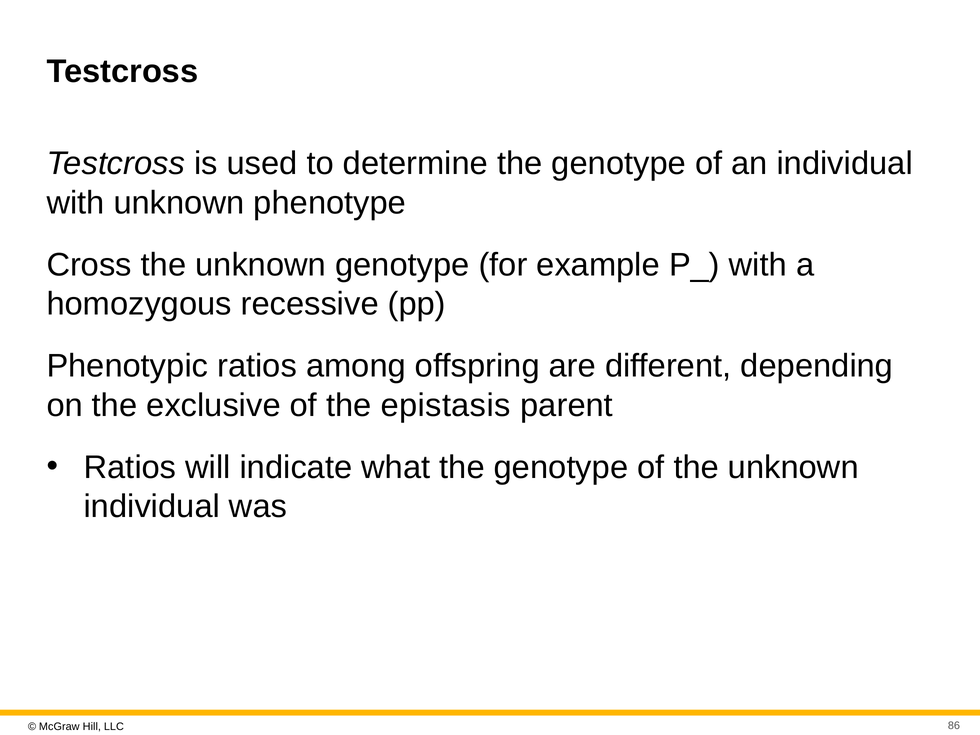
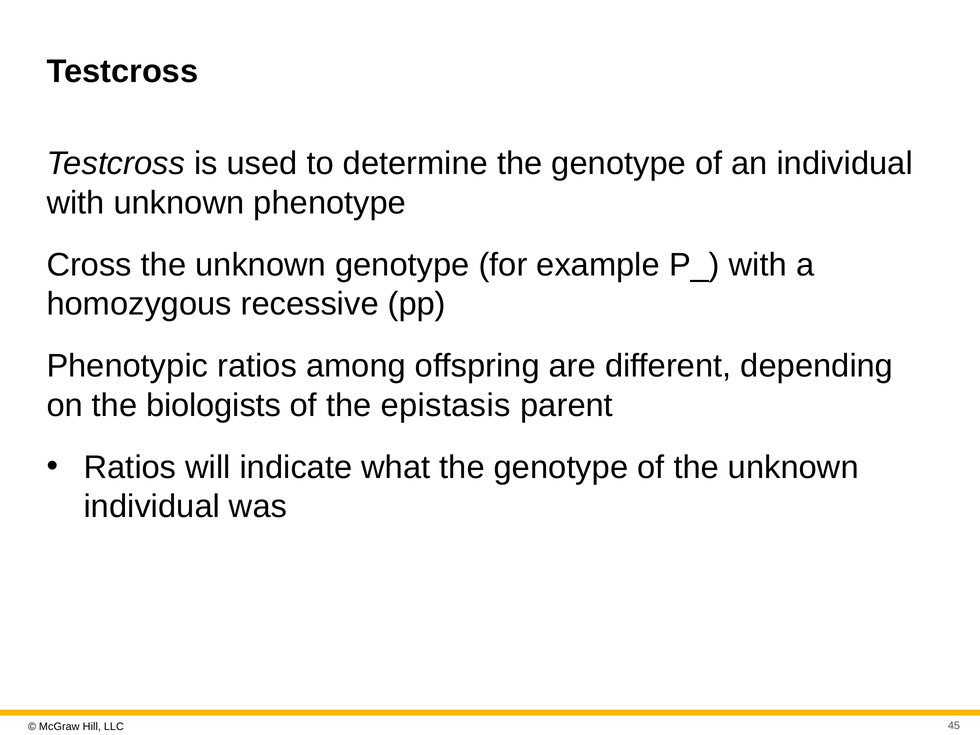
exclusive: exclusive -> biologists (214, 405)
86: 86 -> 45 (954, 726)
